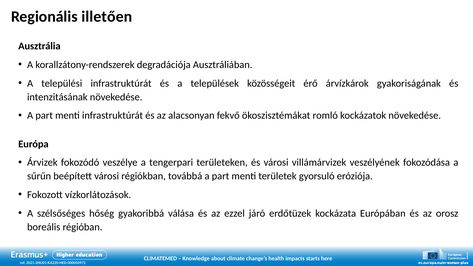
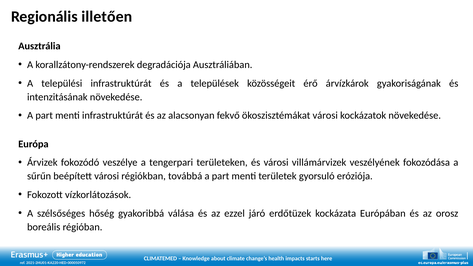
ökoszisztémákat romló: romló -> városi (325, 116)
